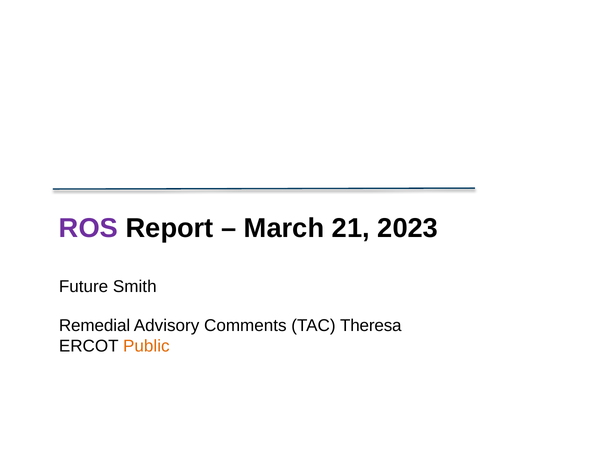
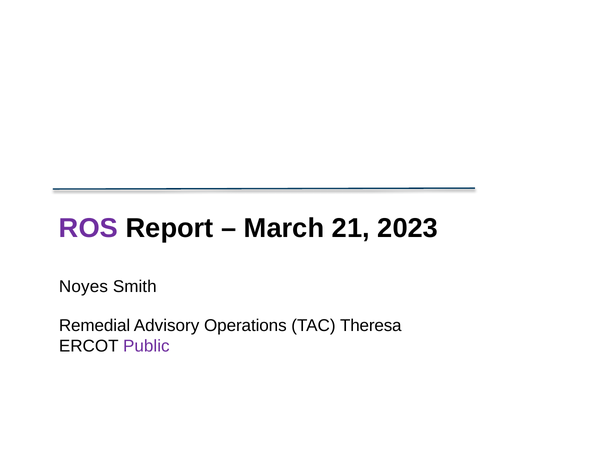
Future: Future -> Noyes (83, 287)
Comments: Comments -> Operations (245, 326)
Public colour: orange -> purple (146, 346)
